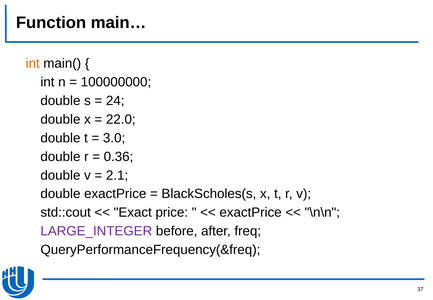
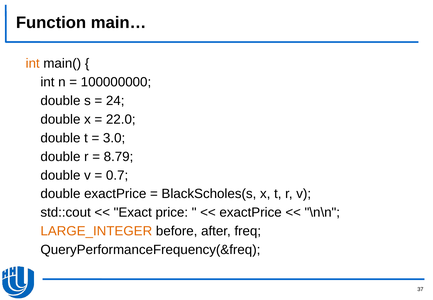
0.36: 0.36 -> 8.79 (119, 157)
2.1: 2.1 -> 0.7 (117, 175)
LARGE_INTEGER colour: purple -> orange (96, 231)
